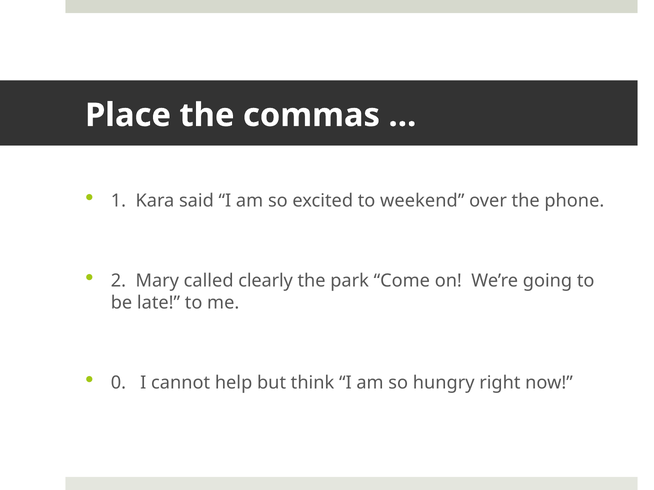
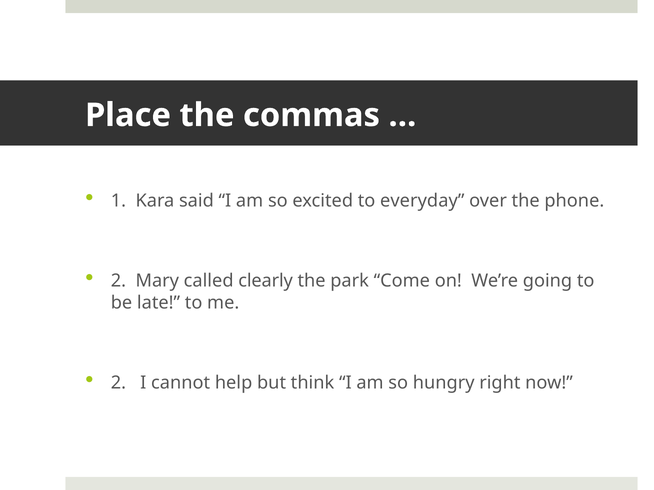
weekend: weekend -> everyday (422, 201)
0: 0 -> 2 (118, 383)
